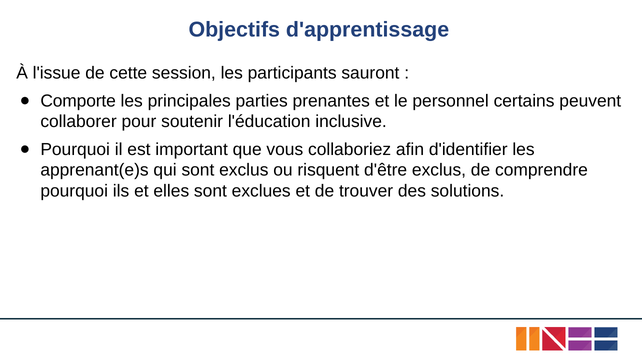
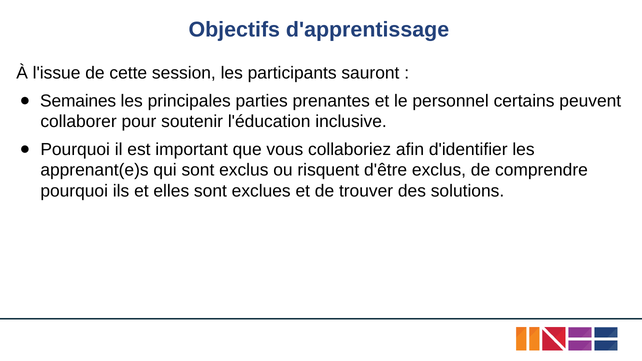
Comporte: Comporte -> Semaines (78, 101)
